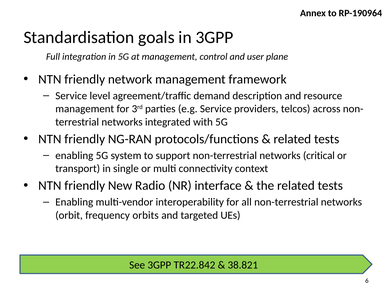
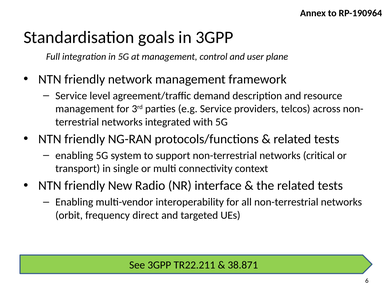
orbits: orbits -> direct (146, 215)
TR22.842: TR22.842 -> TR22.211 (194, 265)
38.821: 38.821 -> 38.871 (243, 265)
